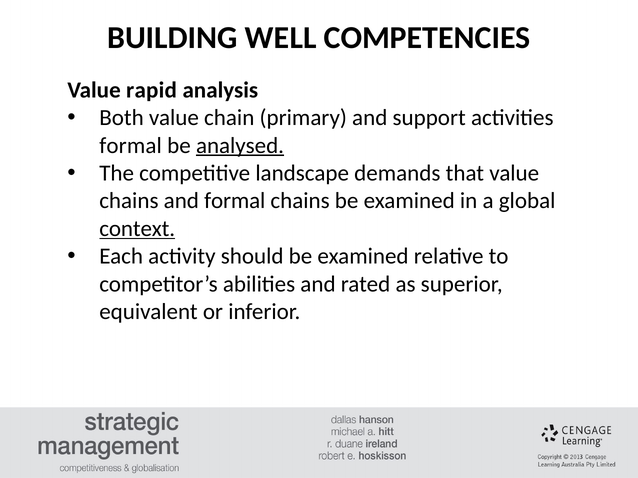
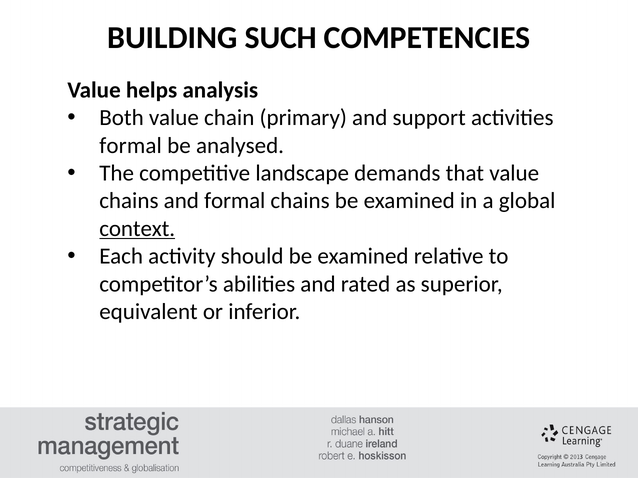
WELL: WELL -> SUCH (281, 38)
rapid: rapid -> helps (152, 90)
analysed underline: present -> none (240, 146)
